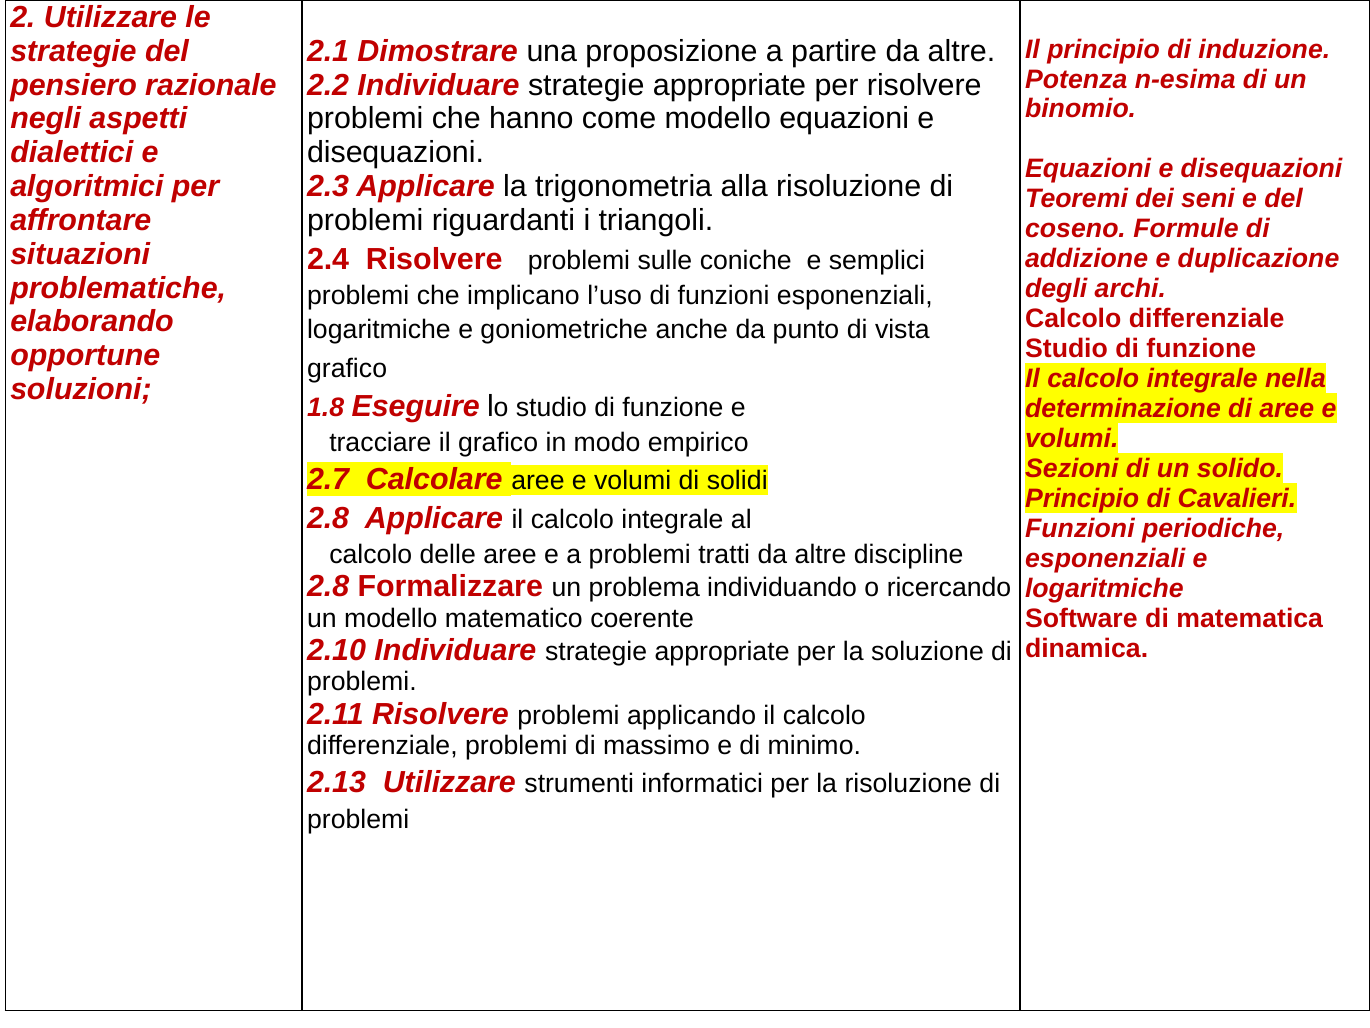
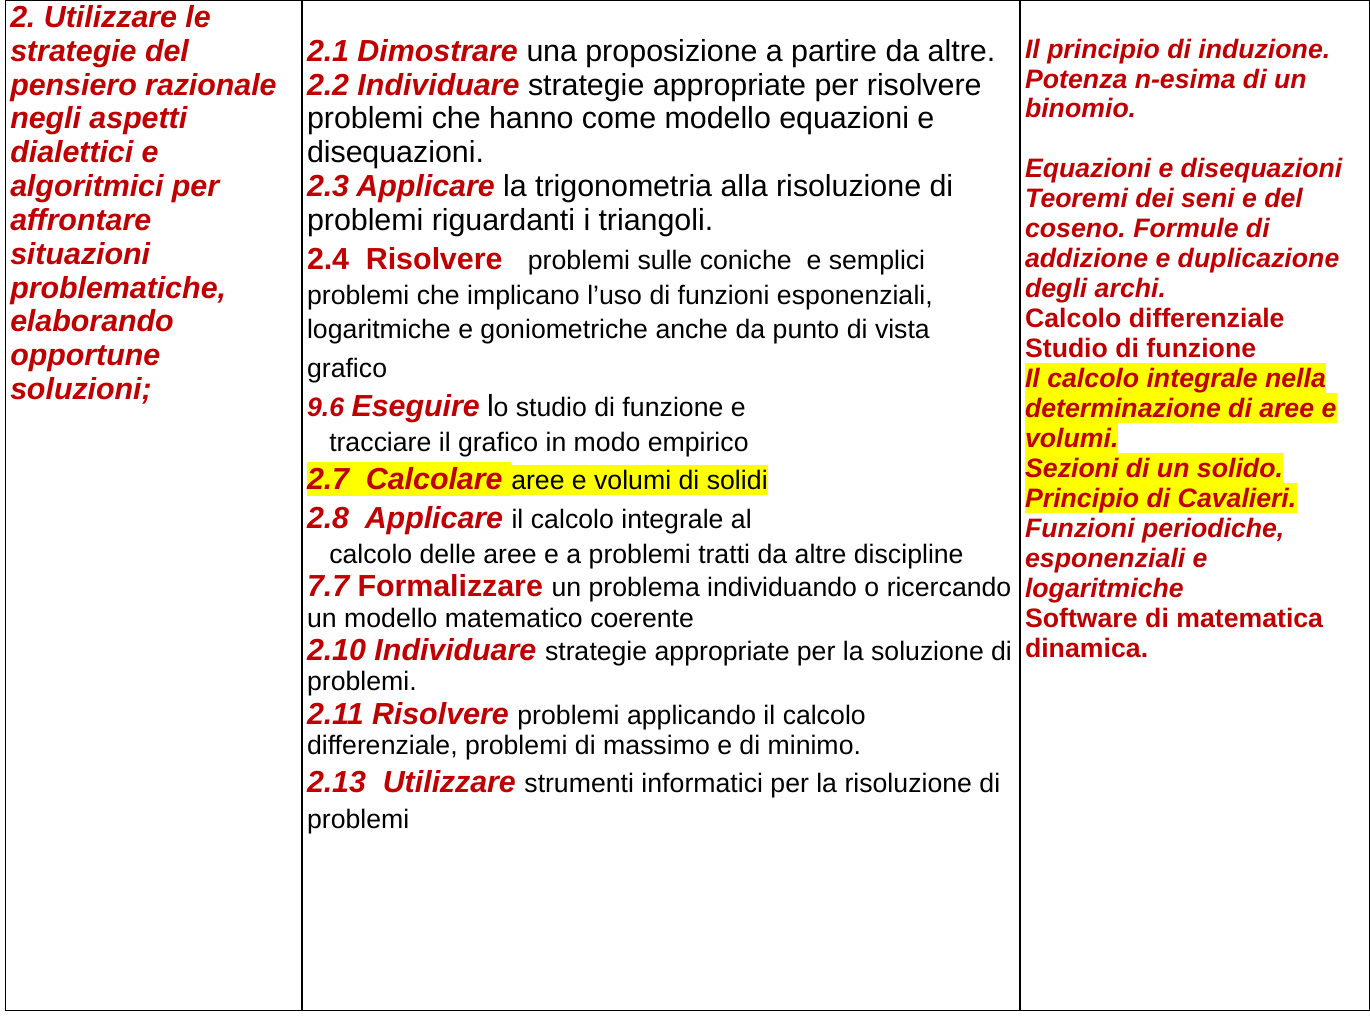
1.8: 1.8 -> 9.6 (326, 407)
2.8: 2.8 -> 7.7 (328, 586)
